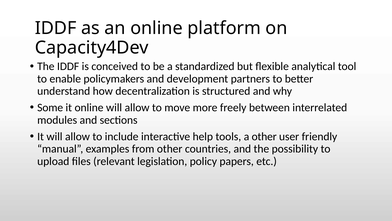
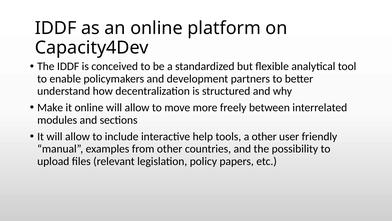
Some: Some -> Make (50, 107)
